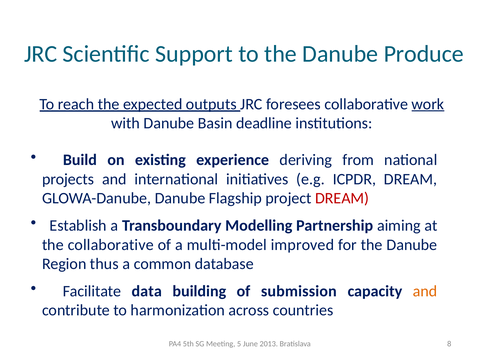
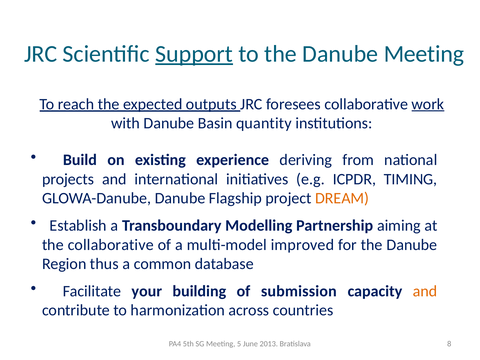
Support underline: none -> present (194, 54)
Danube Produce: Produce -> Meeting (424, 54)
deadline: deadline -> quantity (264, 123)
ICPDR DREAM: DREAM -> TIMING (411, 179)
DREAM colour: red -> orange (342, 198)
data: data -> your (147, 291)
